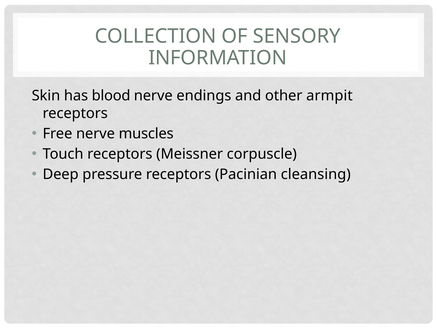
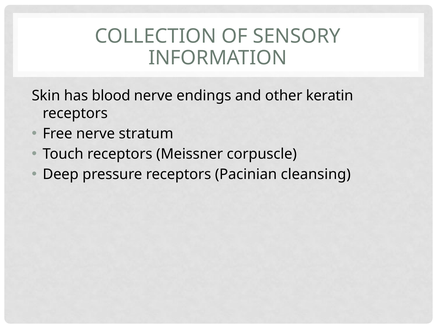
armpit: armpit -> keratin (330, 96)
muscles: muscles -> stratum (146, 134)
